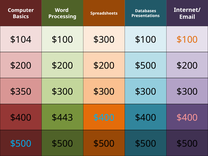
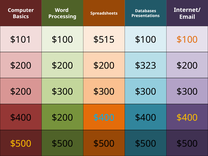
$104: $104 -> $101 (21, 40)
$300: $300 -> $515 (104, 40)
$500: $500 -> $323 (146, 66)
$350: $350 -> $200 (21, 92)
$443: $443 -> $200 (62, 118)
$400 colour: pink -> yellow (187, 118)
$500 colour: light blue -> yellow (21, 144)
